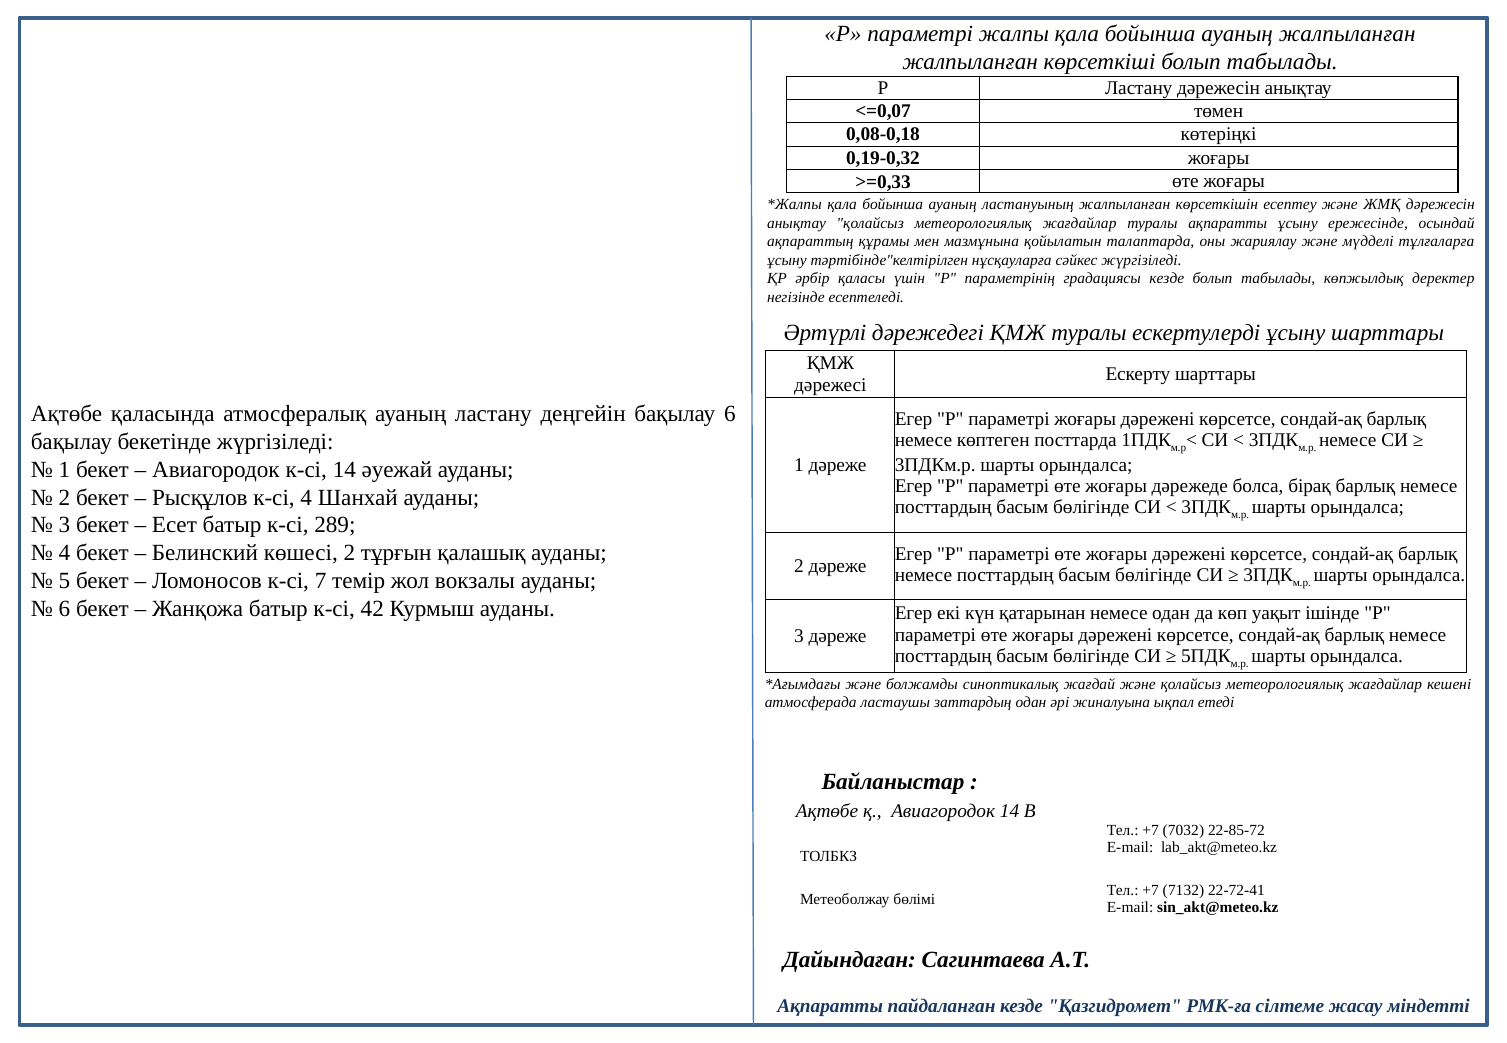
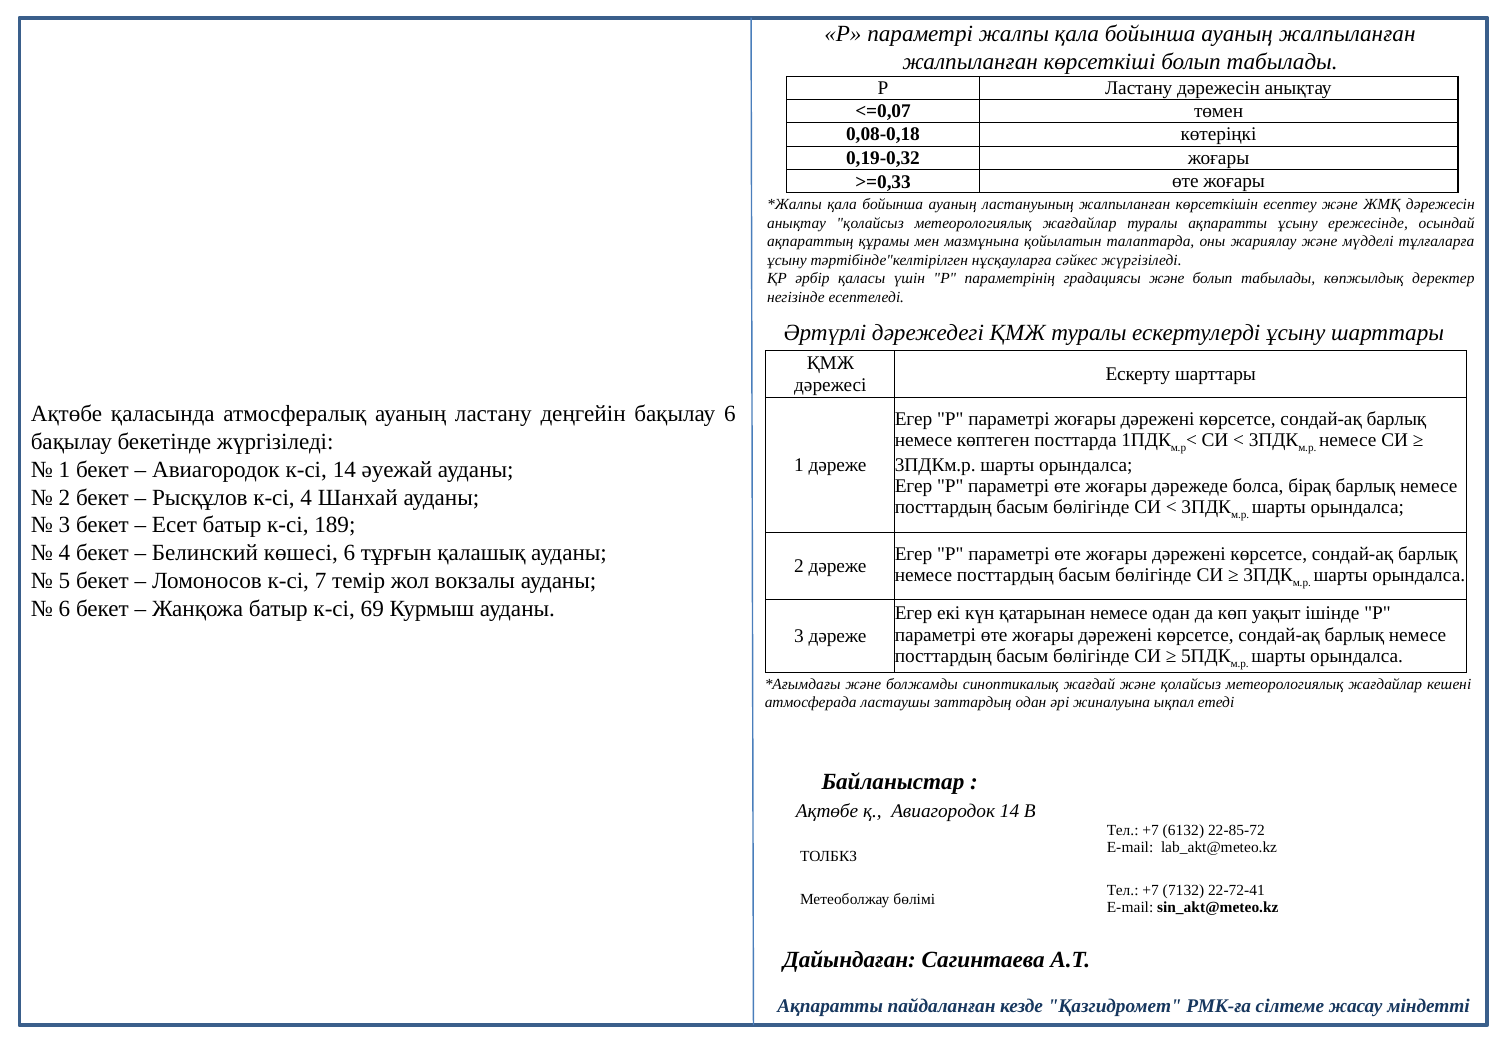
градациясы кезде: кезде -> және (1167, 279)
289: 289 -> 189 (335, 525)
көшесі 2: 2 -> 6 (349, 553)
42: 42 -> 69 (372, 609)
7032: 7032 -> 6132 (1183, 831)
